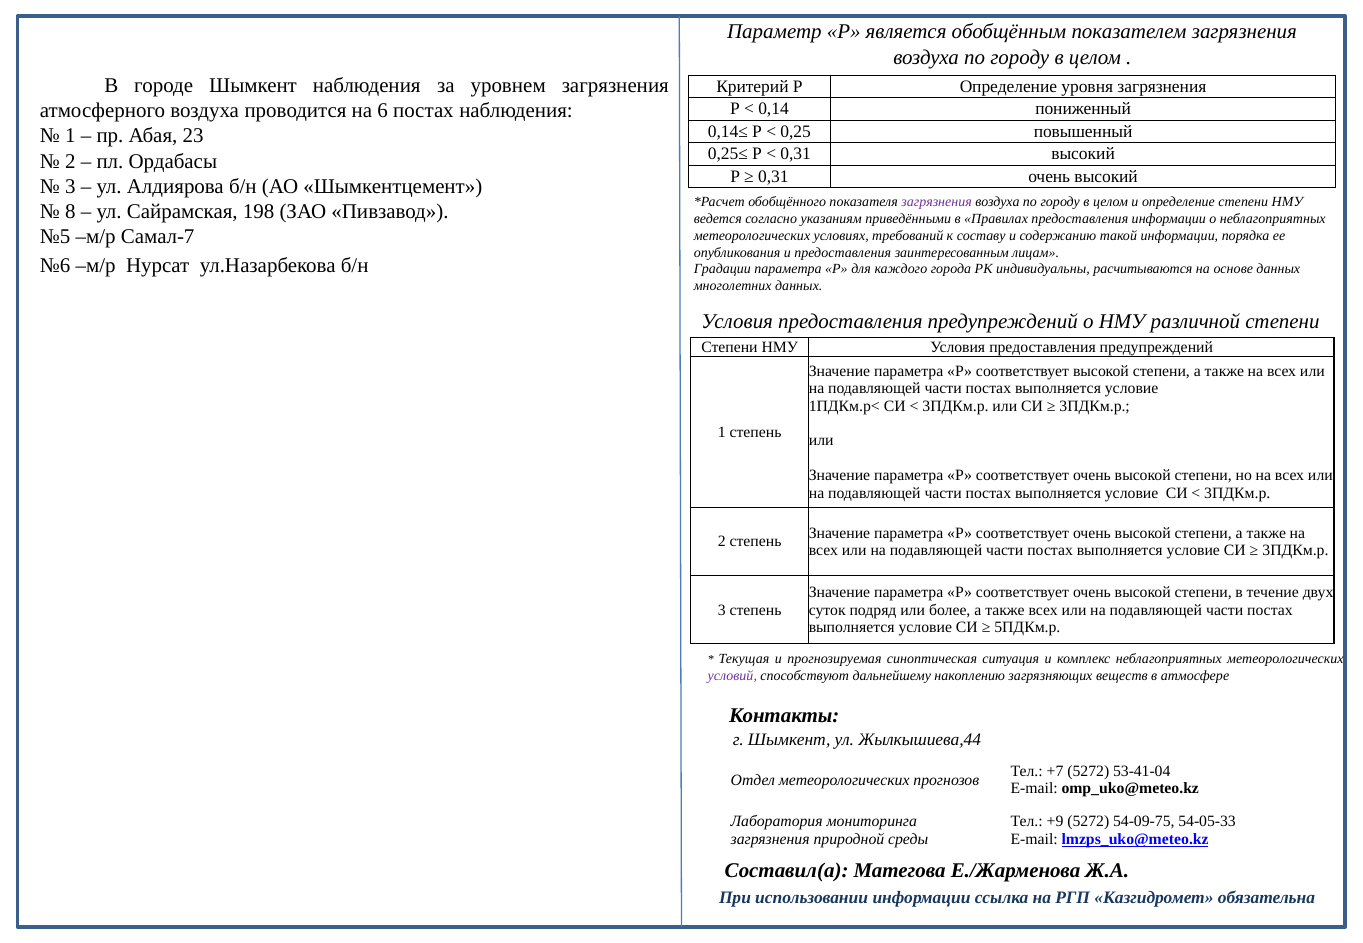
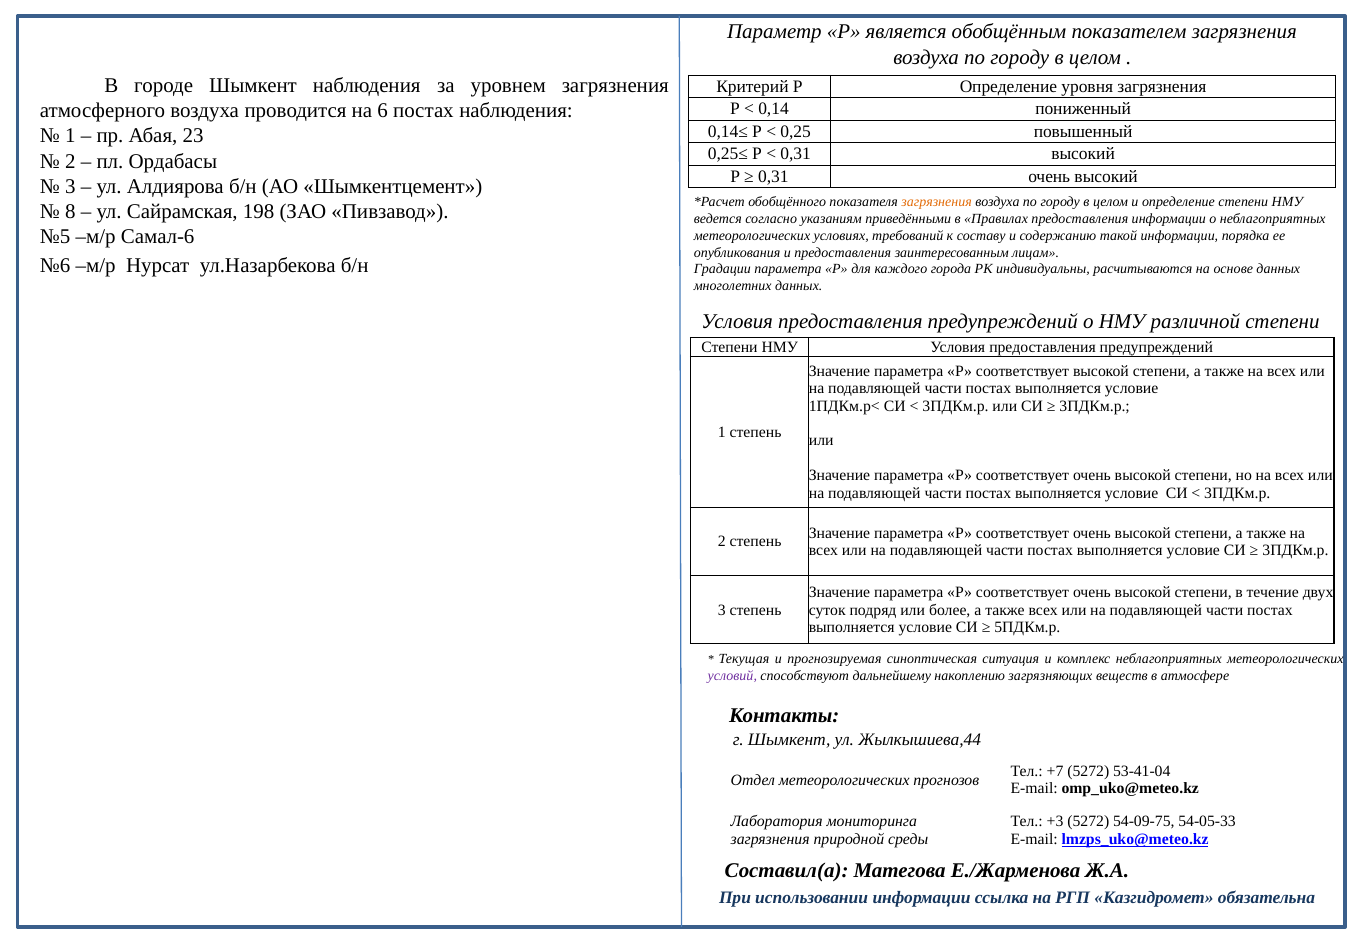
загрязнения colour: purple -> orange (937, 202)
Самал-7: Самал-7 -> Самал-6 (158, 237)
+9: +9 -> +3 (1055, 822)
